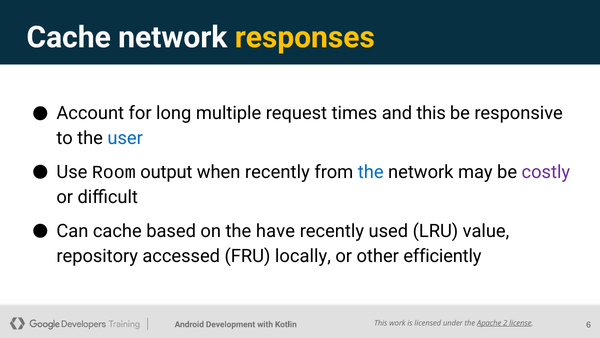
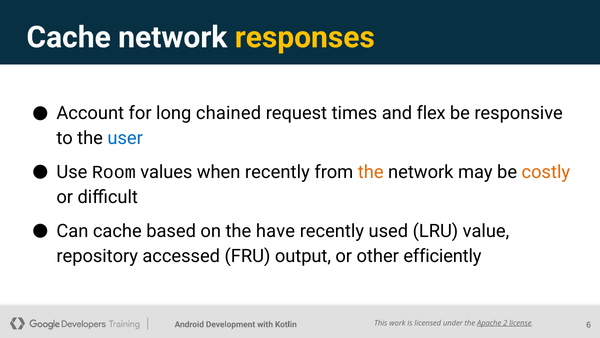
multiple: multiple -> chained (229, 113)
and this: this -> flex (431, 113)
output: output -> values (166, 172)
the colour: blue -> orange (371, 172)
costly colour: purple -> orange (546, 172)
locally: locally -> output (303, 256)
